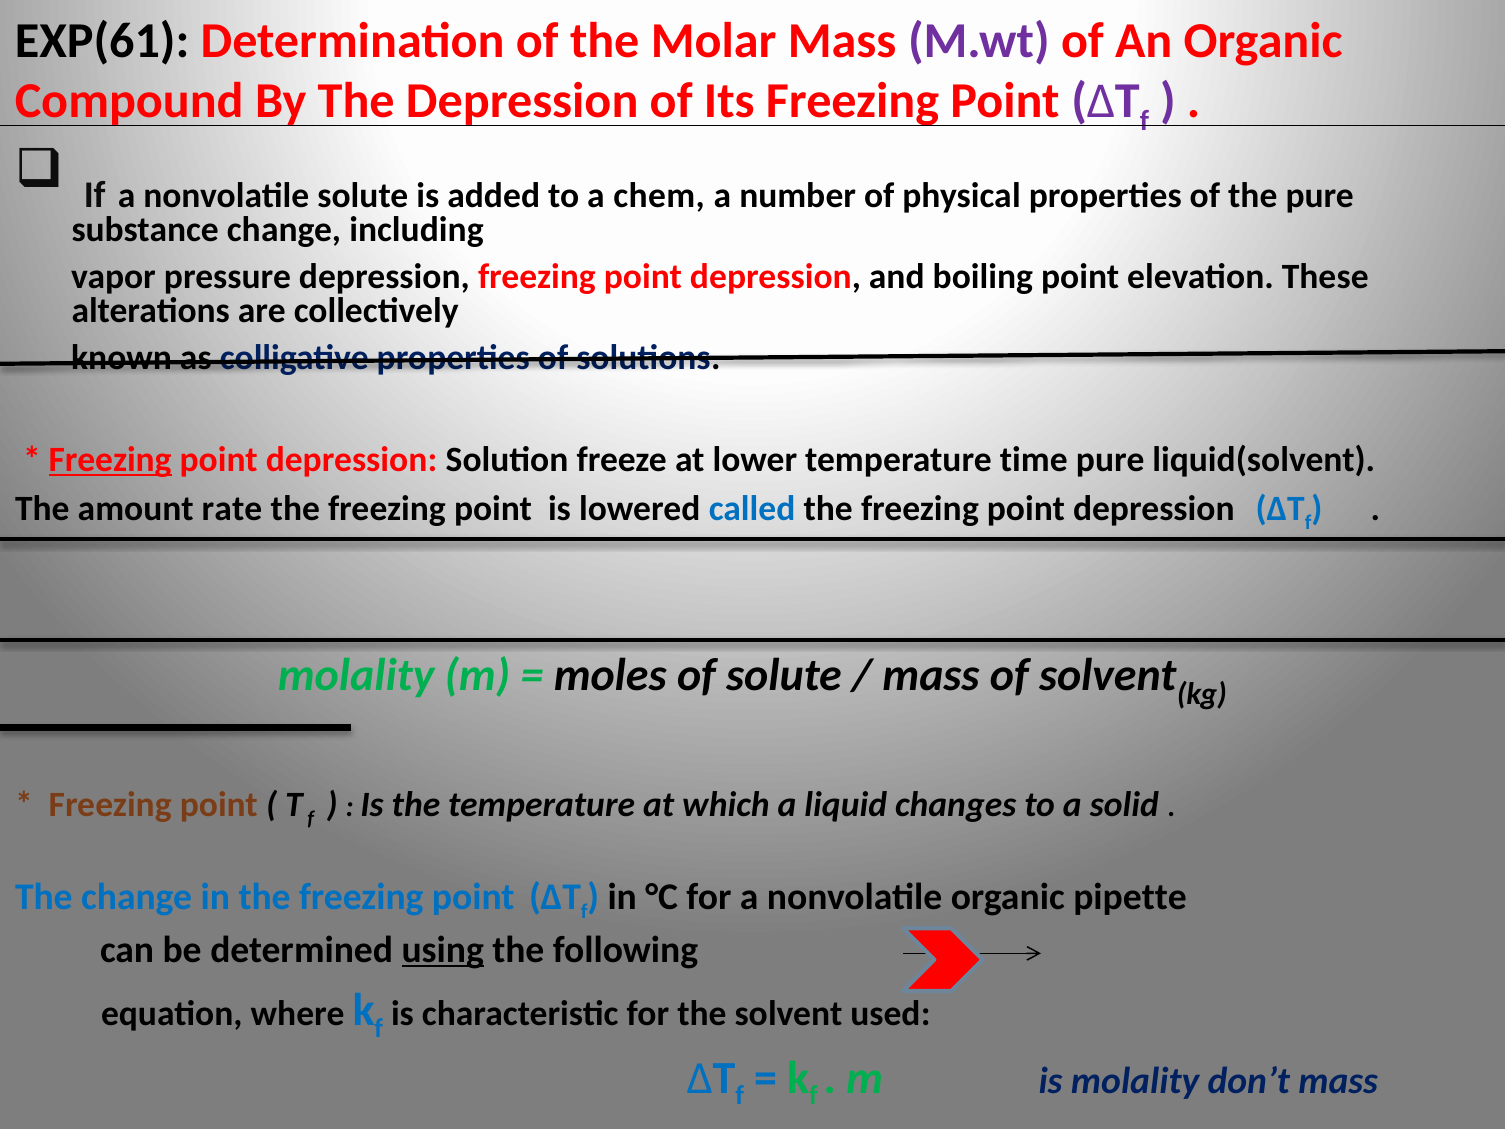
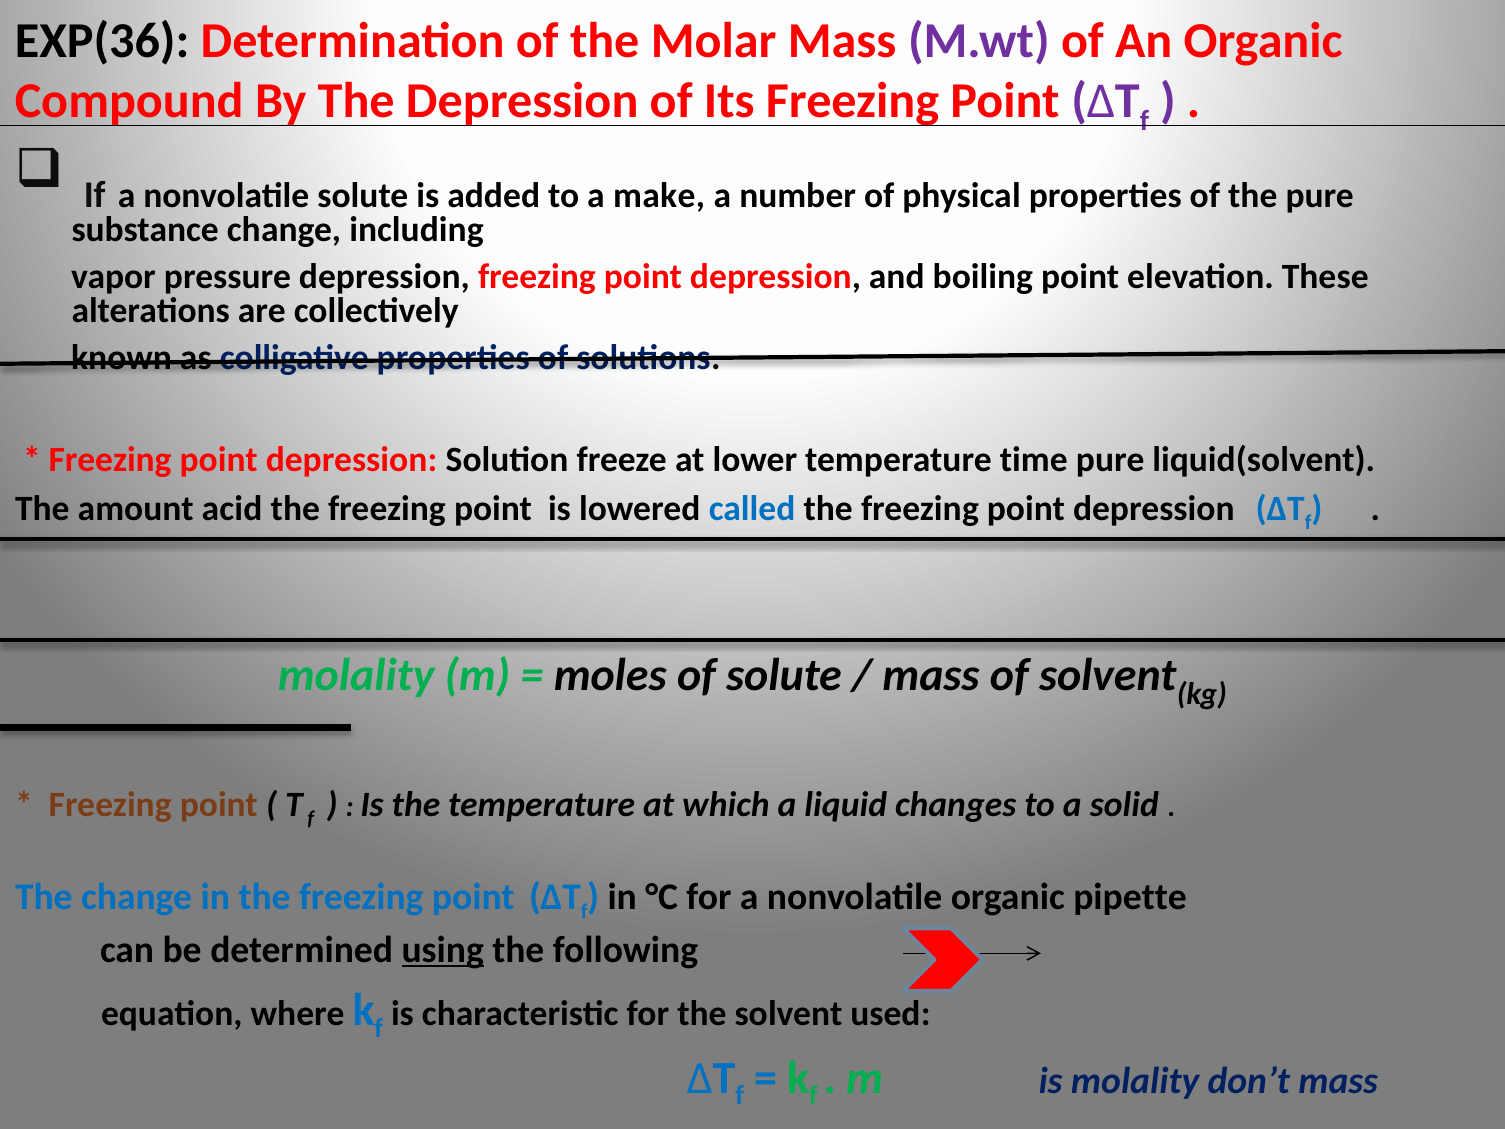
EXP(61: EXP(61 -> EXP(36 (102, 41)
chem: chem -> make (659, 196)
Freezing underline: present -> none (110, 460)
rate: rate -> acid (232, 509)
